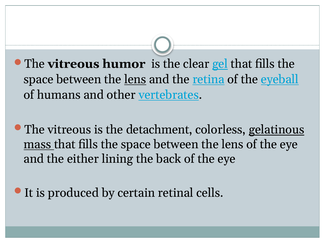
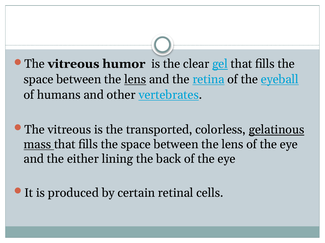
detachment: detachment -> transported (159, 130)
